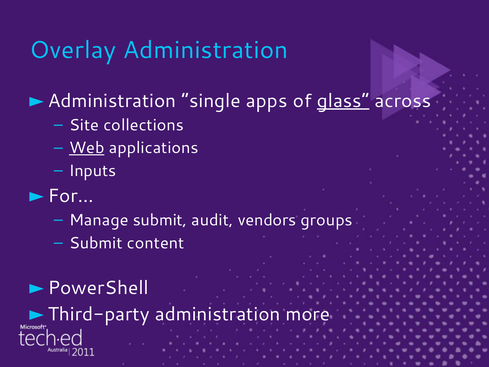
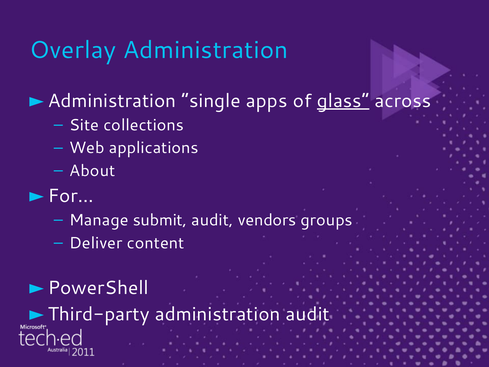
Web underline: present -> none (87, 148)
Inputs: Inputs -> About (92, 171)
Submit: Submit -> Deliver (96, 243)
administration more: more -> audit (308, 314)
